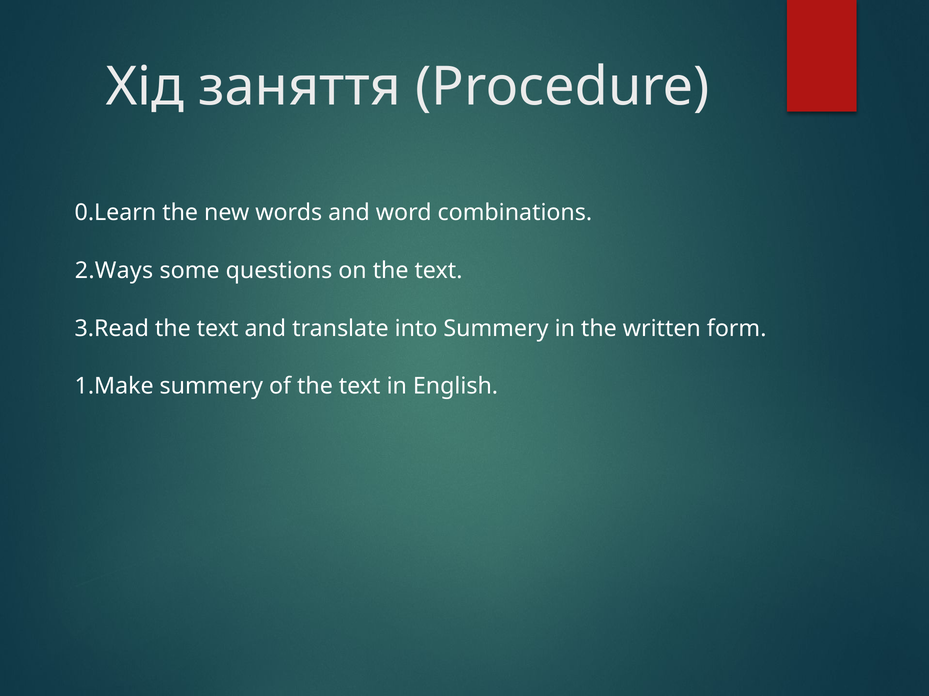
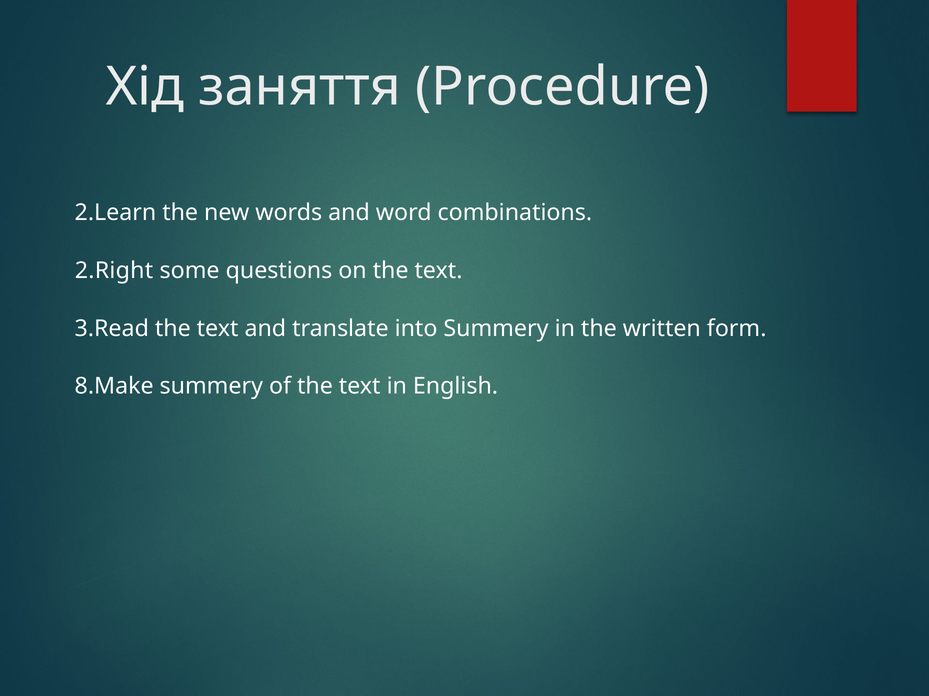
0.Learn: 0.Learn -> 2.Learn (115, 213)
2.Ways: 2.Ways -> 2.Right (114, 271)
1.Make: 1.Make -> 8.Make (114, 387)
